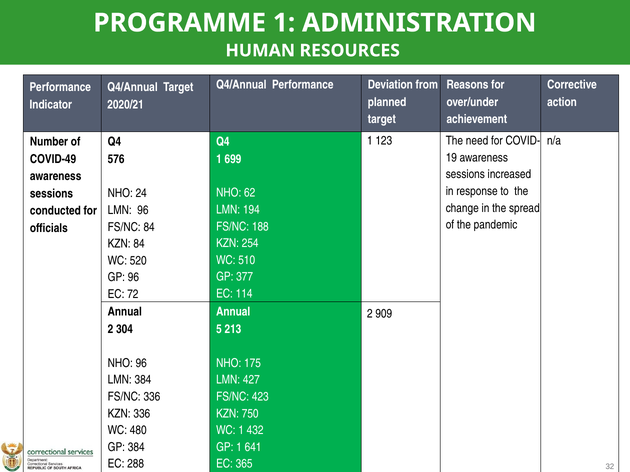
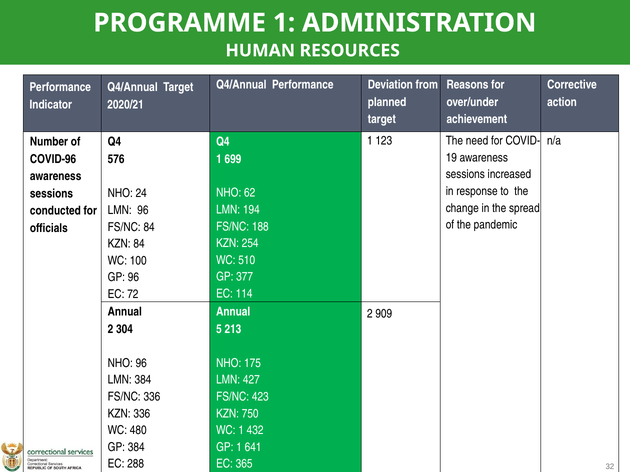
COVID-49: COVID-49 -> COVID-96 (53, 159)
520: 520 -> 100 (138, 261)
